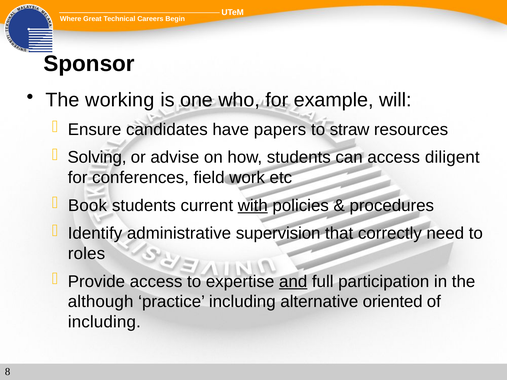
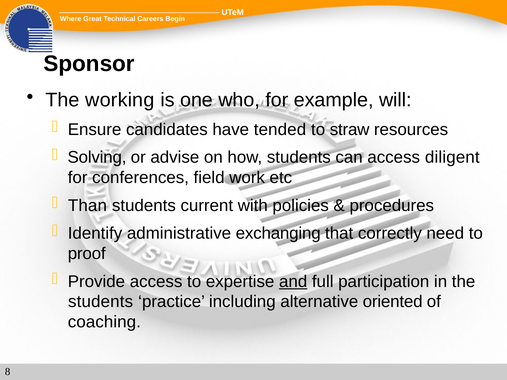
papers: papers -> tended (280, 130)
Book: Book -> Than (87, 206)
with underline: present -> none (253, 206)
supervision: supervision -> exchanging (278, 233)
roles: roles -> proof (87, 254)
although: although -> students (101, 302)
including: including -> coaching (104, 322)
